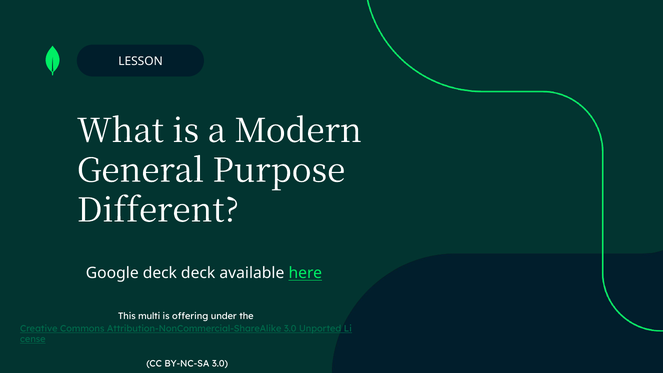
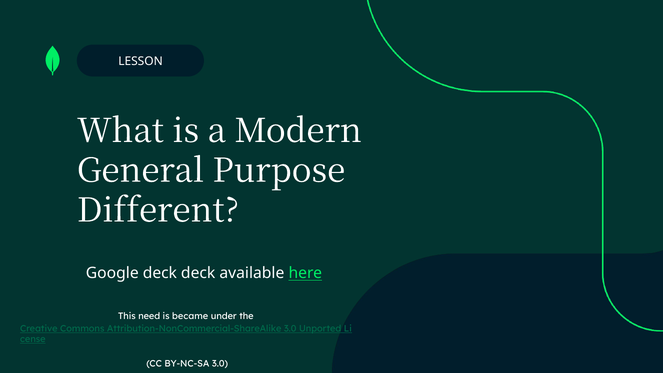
multi: multi -> need (149, 316)
offering: offering -> became (190, 316)
